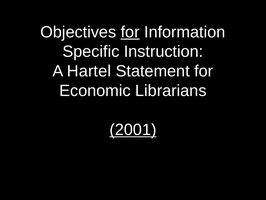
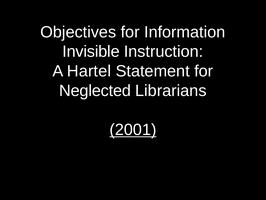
for underline: present -> none (130, 32)
Specific: Specific -> Invisible (91, 51)
Economic: Economic -> Neglected (95, 90)
